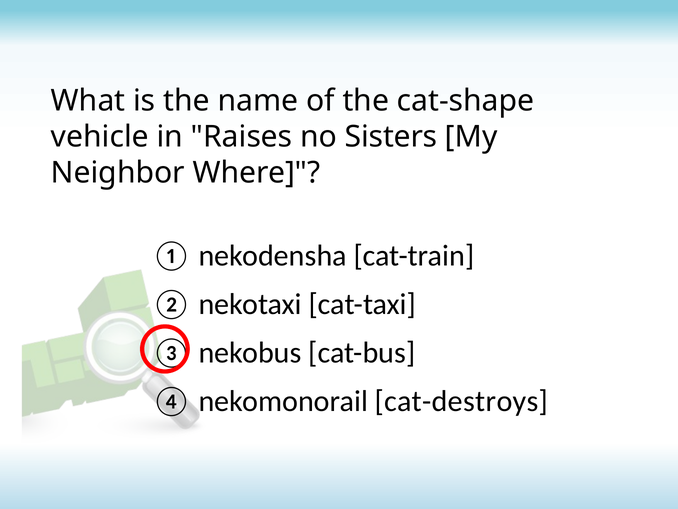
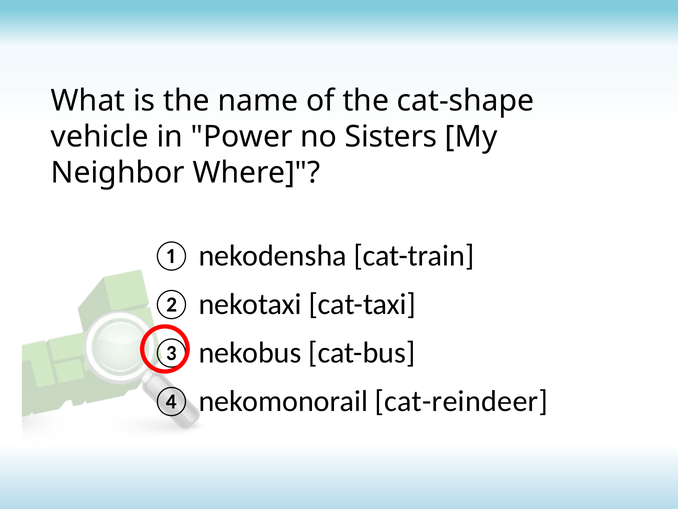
Raises: Raises -> Power (242, 137)
cat-destroys: cat-destroys -> cat-reindeer (461, 401)
